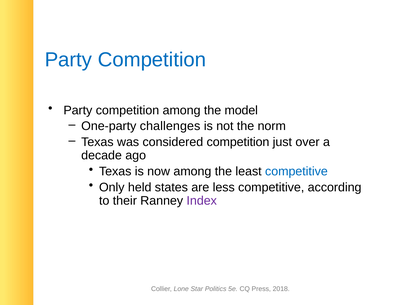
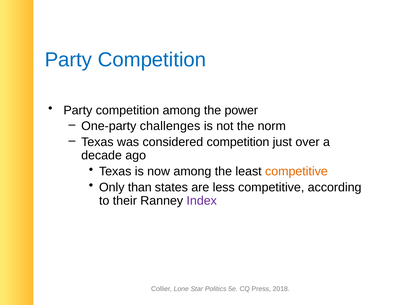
model: model -> power (241, 110)
competitive colour: blue -> orange (296, 172)
held: held -> than (140, 187)
